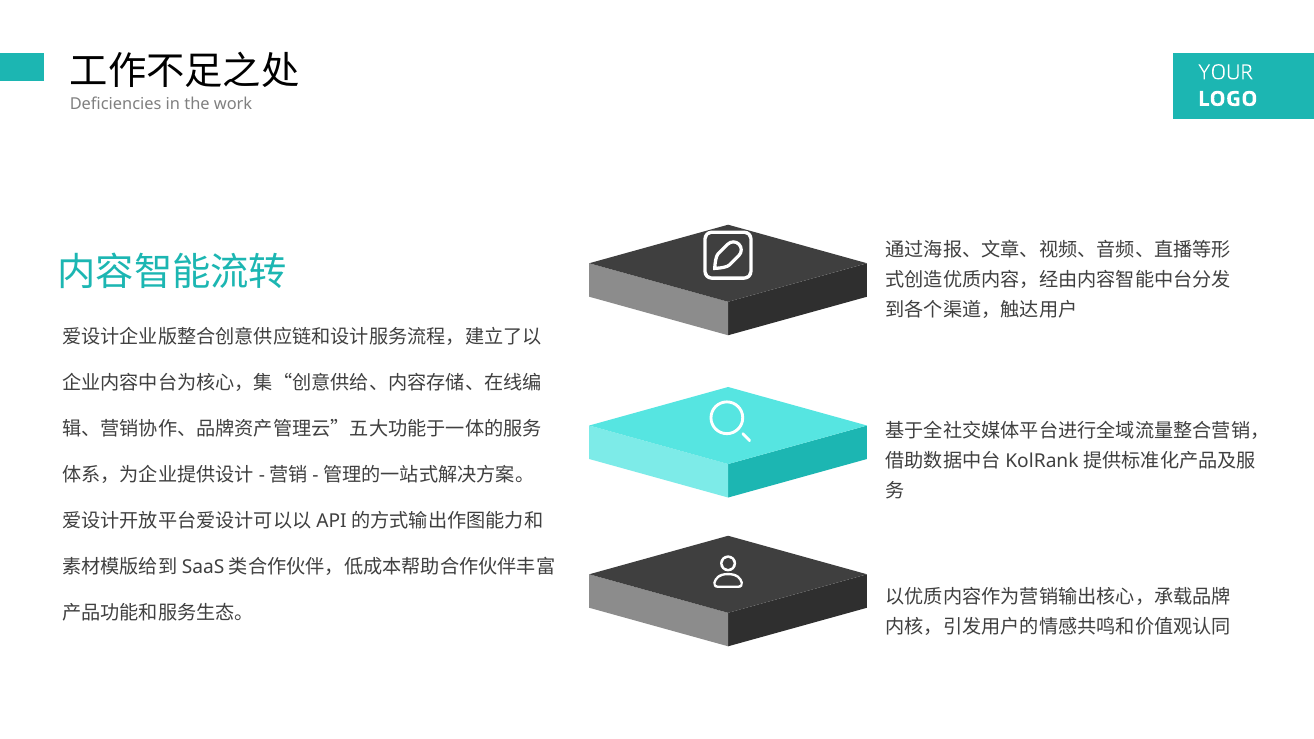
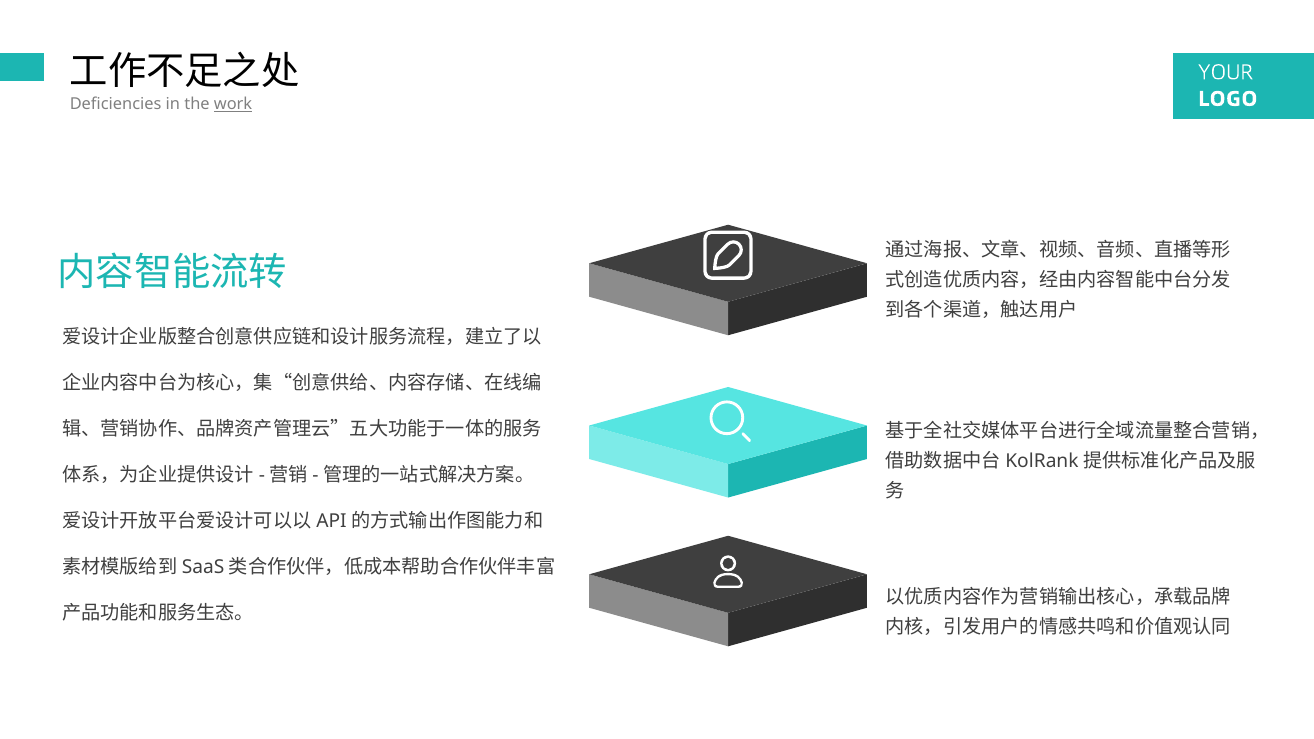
work underline: none -> present (233, 104)
